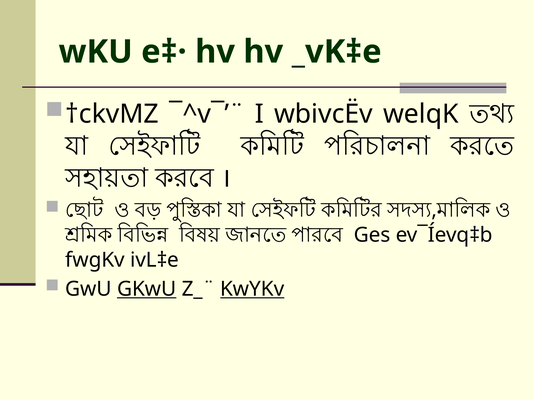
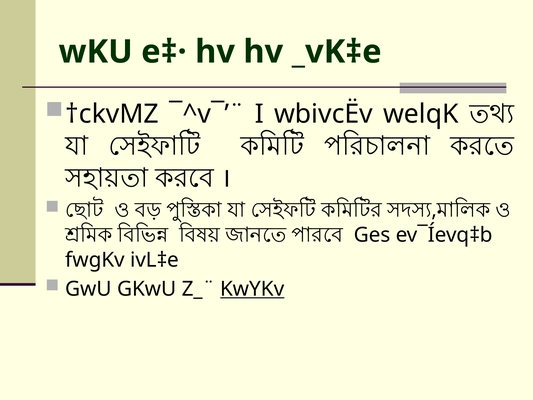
GKwU underline: present -> none (147, 289)
